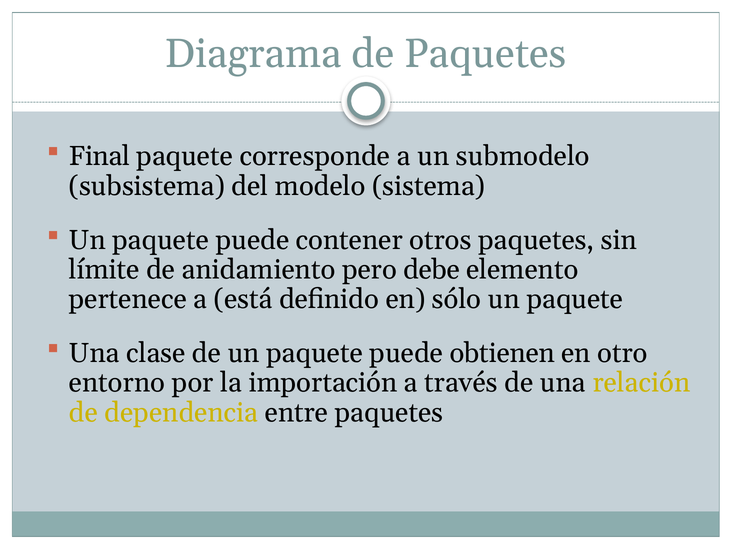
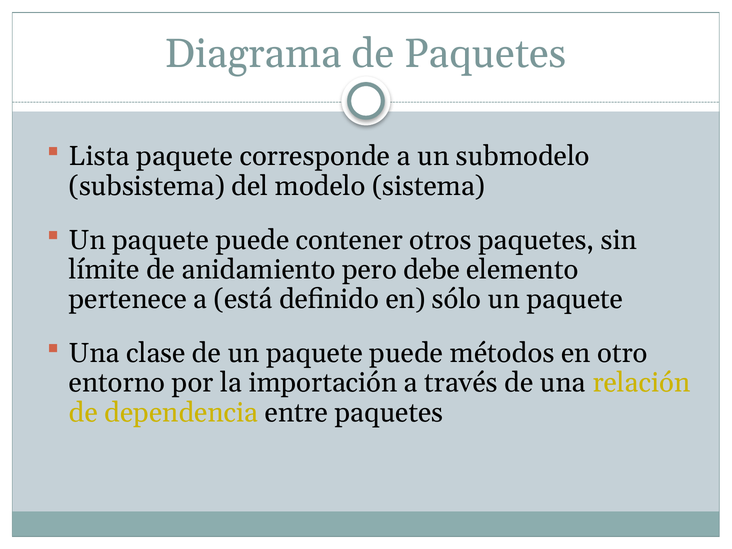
Final: Final -> Lista (99, 156)
obtienen: obtienen -> métodos (502, 353)
